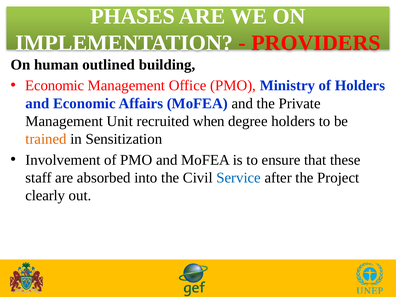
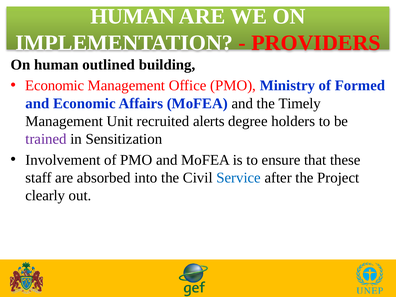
PHASES: PHASES -> HUMAN (133, 16)
of Holders: Holders -> Formed (360, 86)
Private: Private -> Timely (300, 103)
when: when -> alerts (209, 121)
trained colour: orange -> purple (46, 139)
